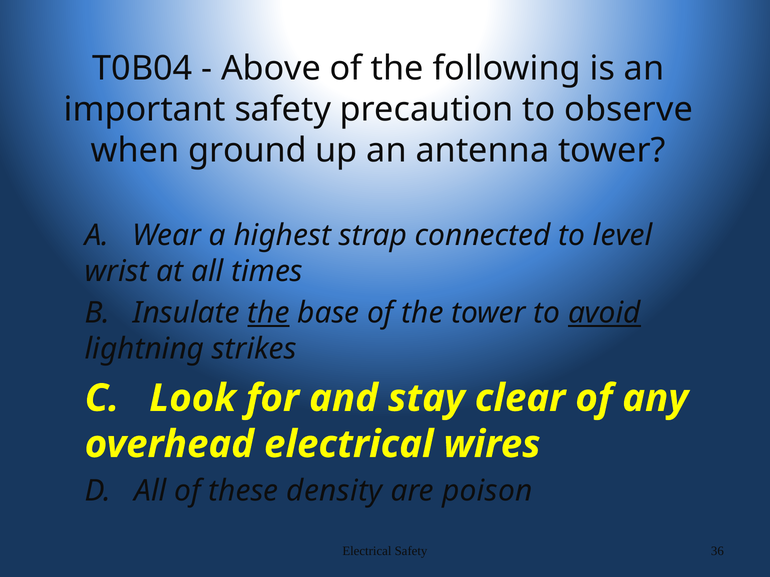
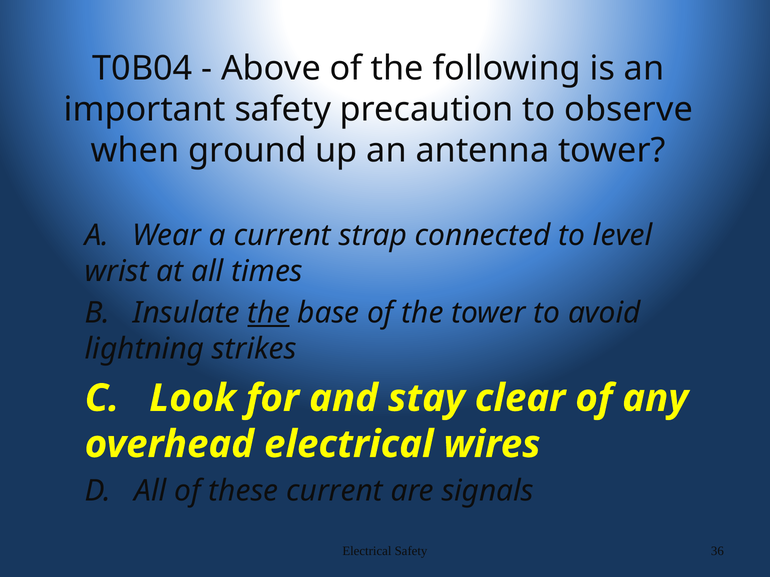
a highest: highest -> current (282, 236)
avoid underline: present -> none (604, 313)
these density: density -> current (335, 491)
poison: poison -> signals (488, 491)
